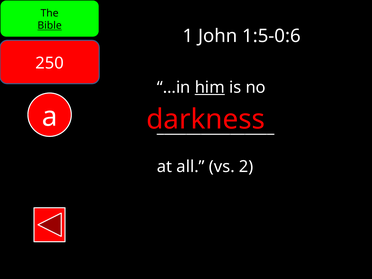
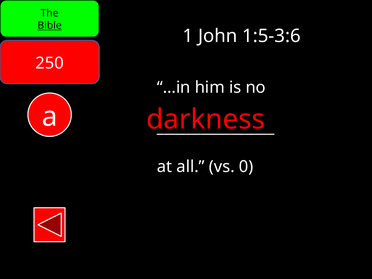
1:5-0:6: 1:5-0:6 -> 1:5-3:6 (271, 36)
him underline: present -> none (210, 87)
2: 2 -> 0 (246, 167)
